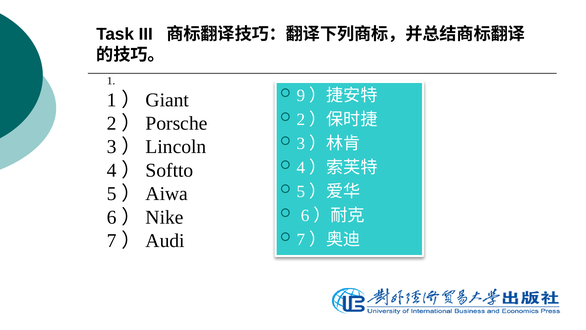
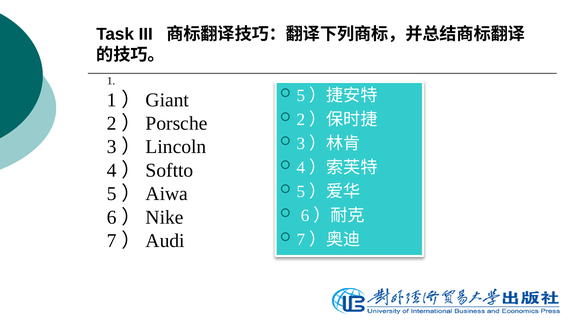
9: 9 -> 5 (301, 95)
